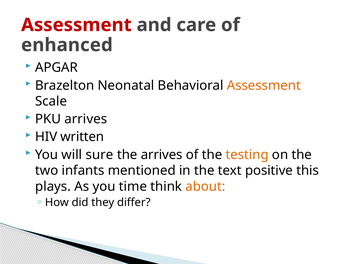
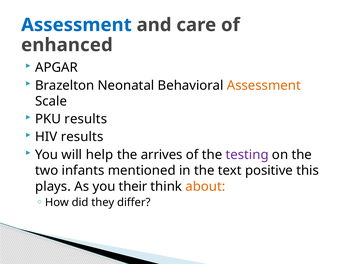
Assessment colour: red -> blue (76, 25)
PKU arrives: arrives -> results (86, 119)
HIV written: written -> results (82, 137)
sure: sure -> help (100, 155)
testing colour: orange -> purple (247, 155)
time: time -> their (133, 186)
